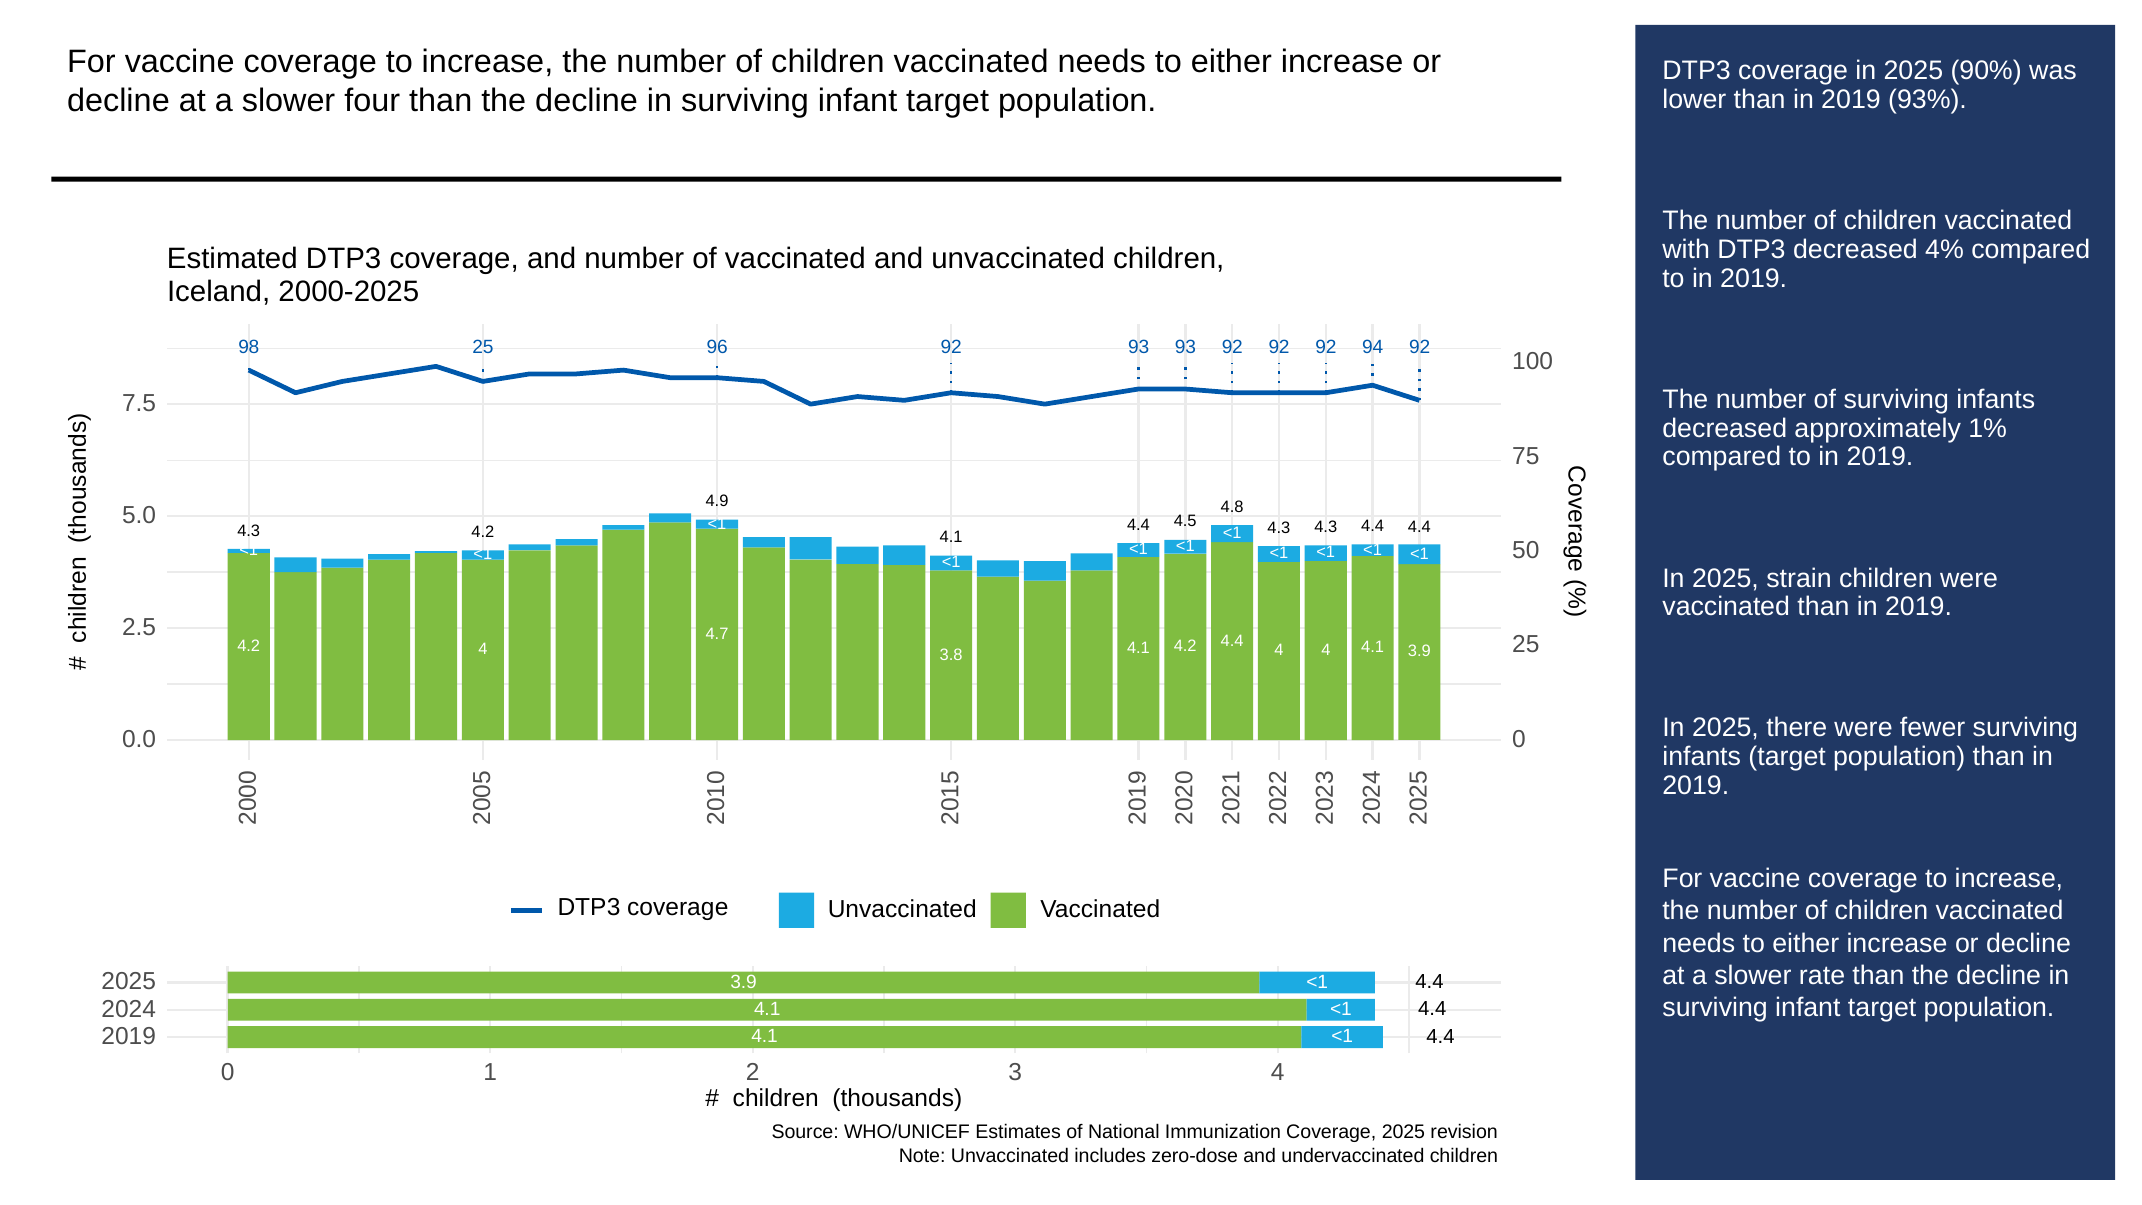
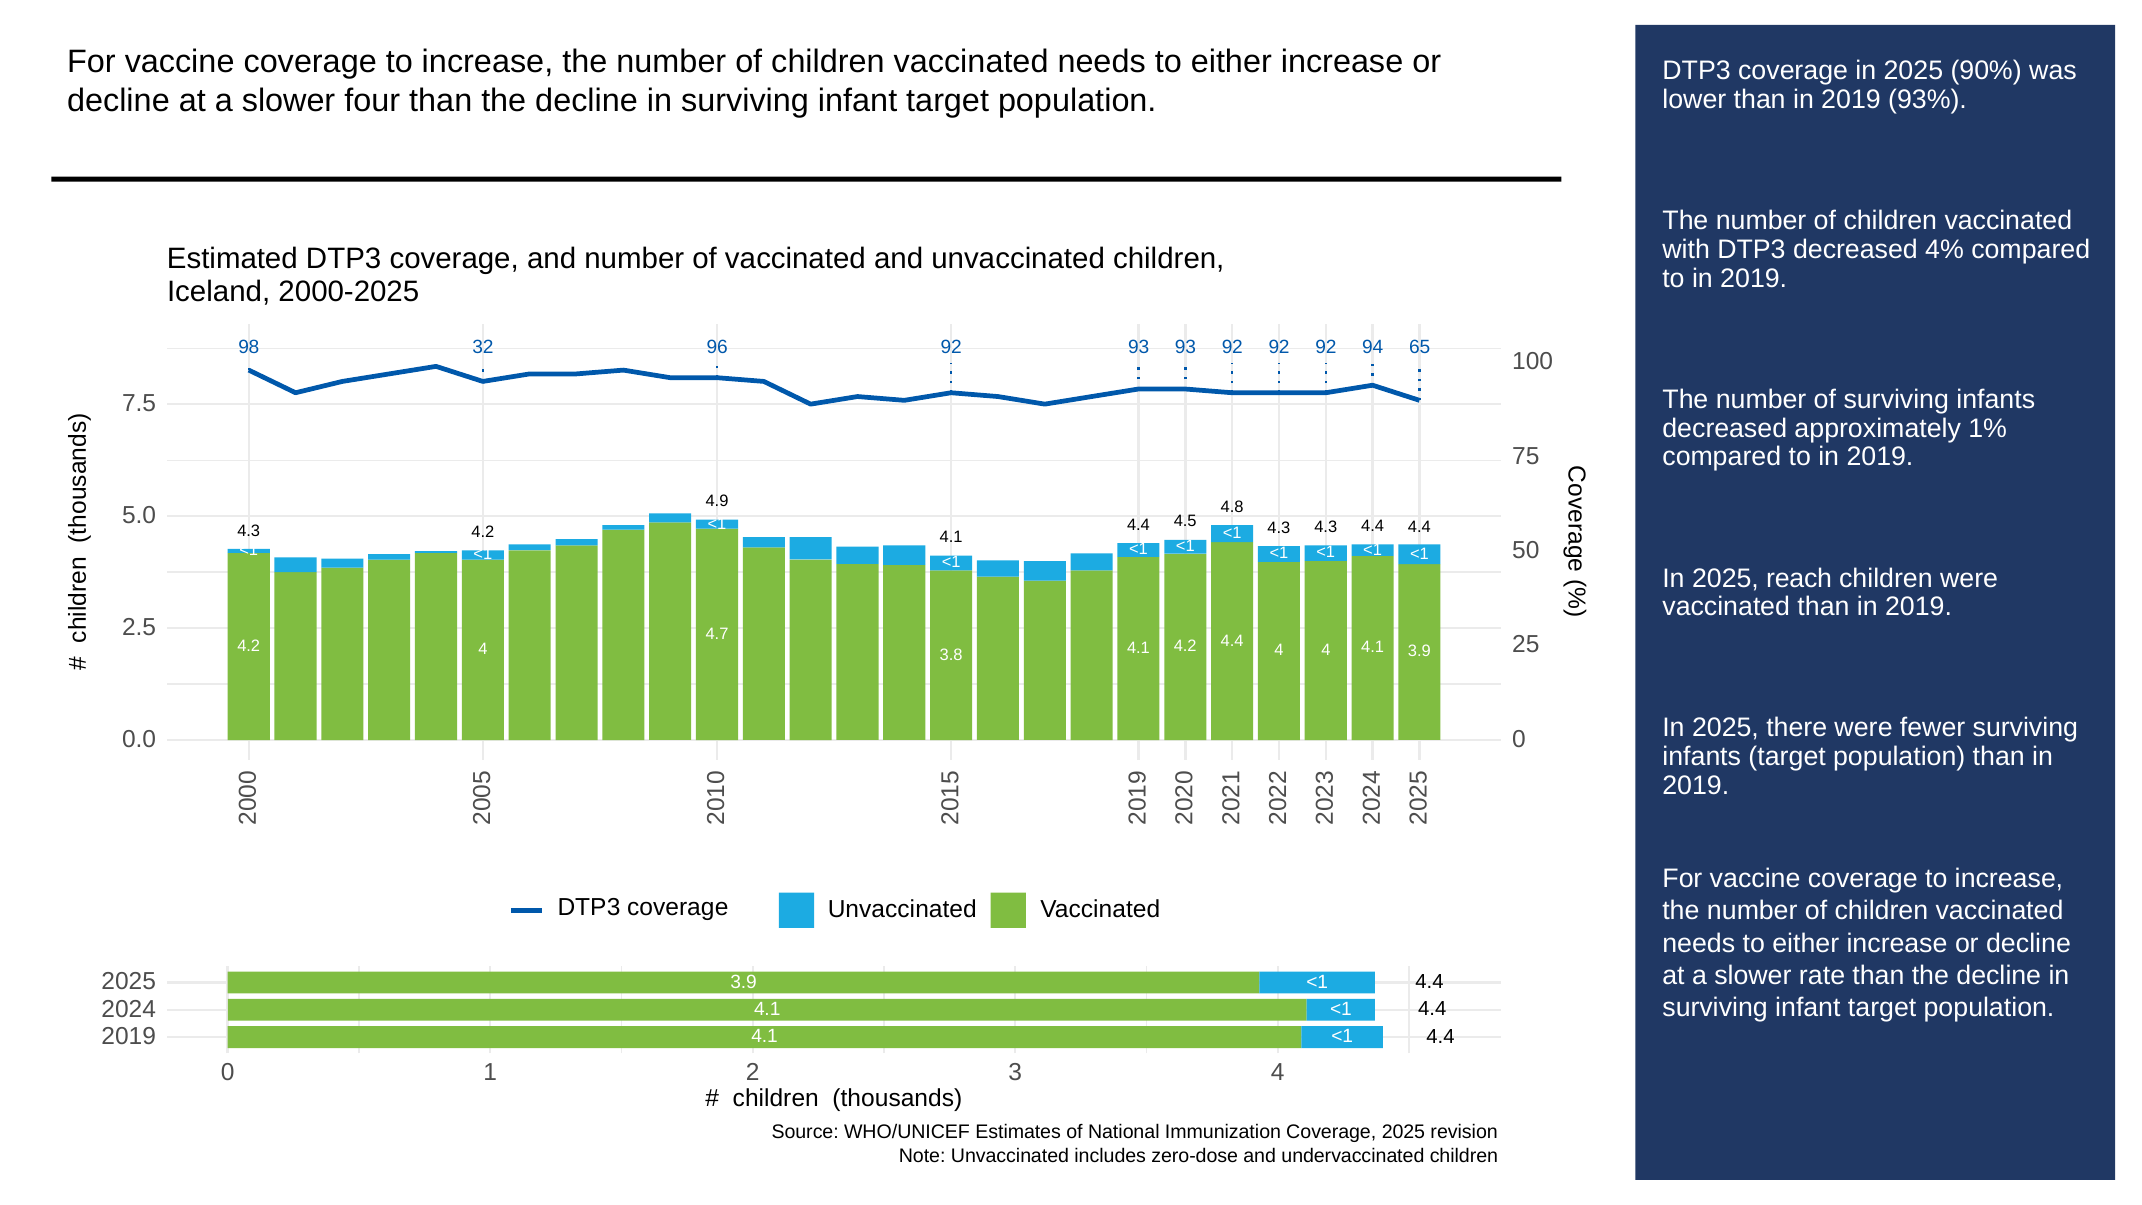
98 25: 25 -> 32 (483, 347)
94 92: 92 -> 65 (1420, 347)
strain: strain -> reach (1799, 578)
